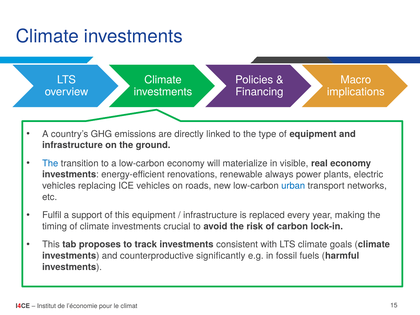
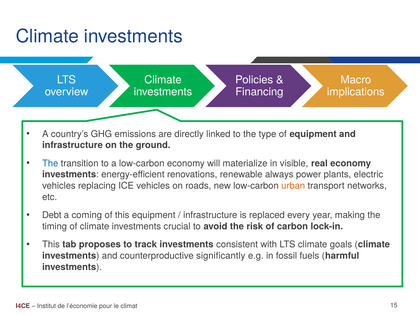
urban colour: blue -> orange (293, 186)
Fulfil: Fulfil -> Debt (52, 215)
support: support -> coming (87, 215)
